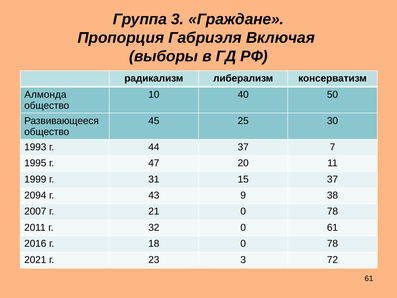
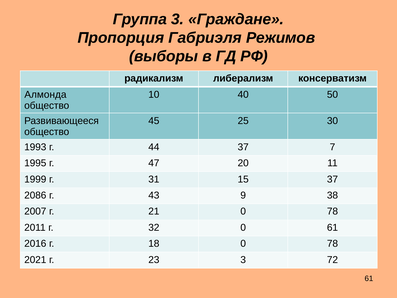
Включая: Включая -> Режимов (281, 38)
2094: 2094 -> 2086 (35, 195)
